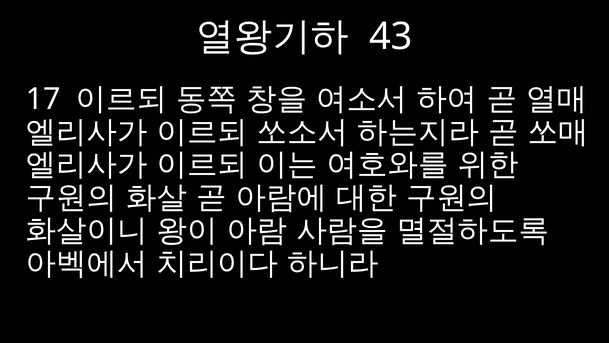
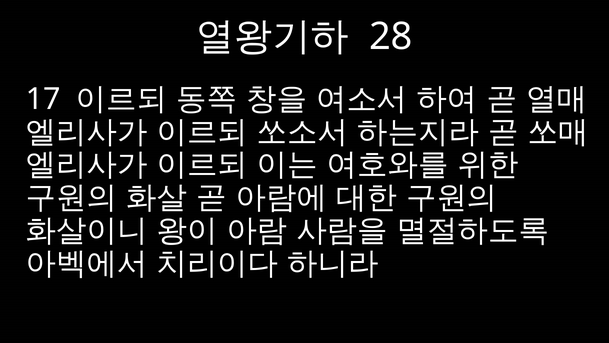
43: 43 -> 28 (391, 37)
